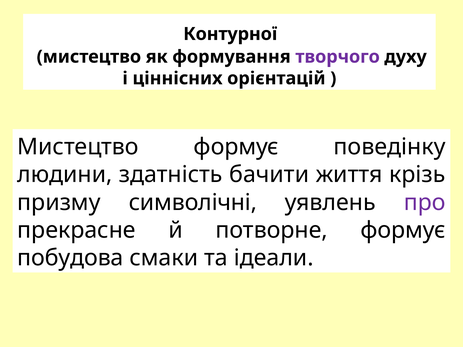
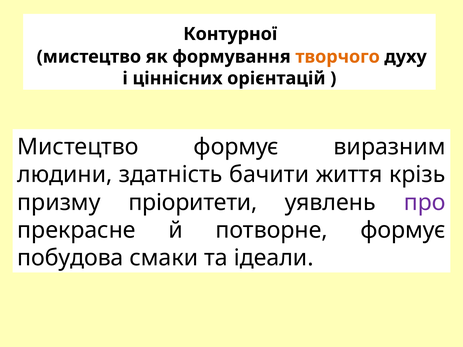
творчого colour: purple -> orange (338, 57)
поведінку: поведінку -> виразним (390, 147)
символічні: символічні -> пріоритети (193, 203)
